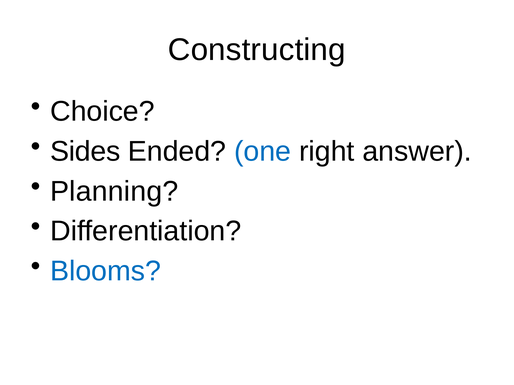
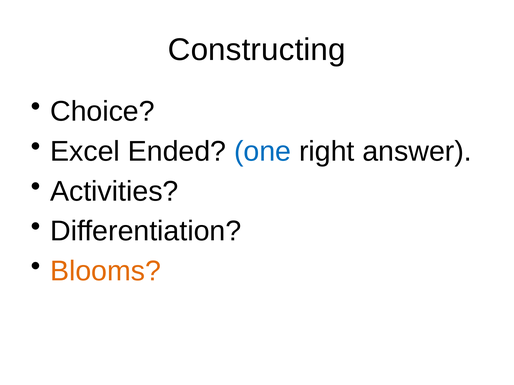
Sides: Sides -> Excel (85, 152)
Planning: Planning -> Activities (114, 192)
Blooms colour: blue -> orange (106, 272)
